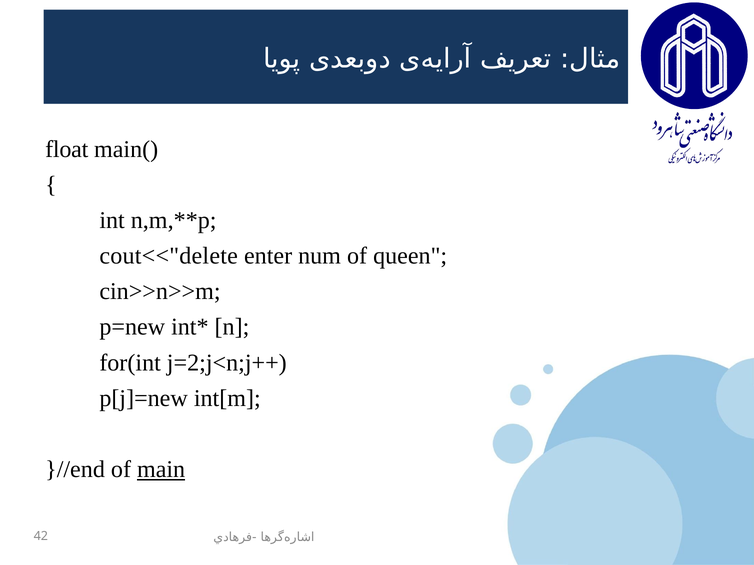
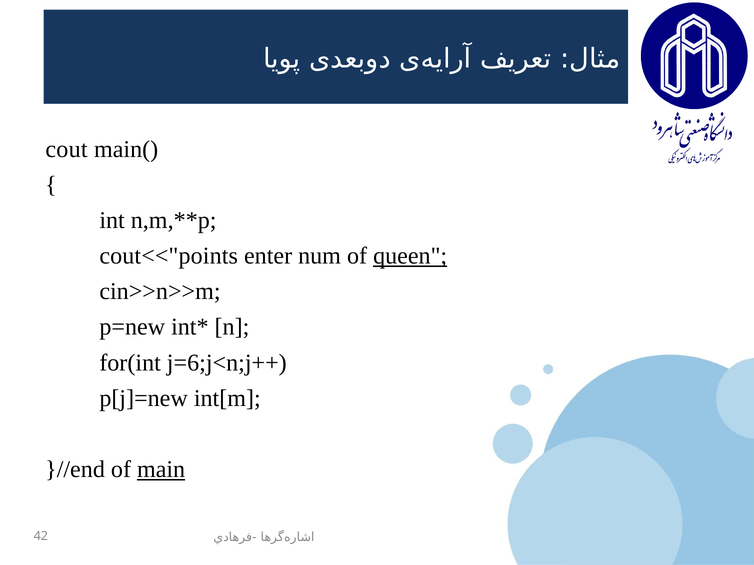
float: float -> cout (67, 149)
cout<<"delete: cout<<"delete -> cout<<"points (169, 256)
queen underline: none -> present (410, 256)
j=2;j<n;j++: j=2;j<n;j++ -> j=6;j<n;j++ (227, 363)
